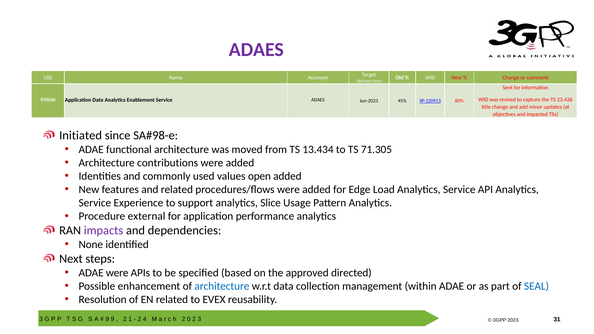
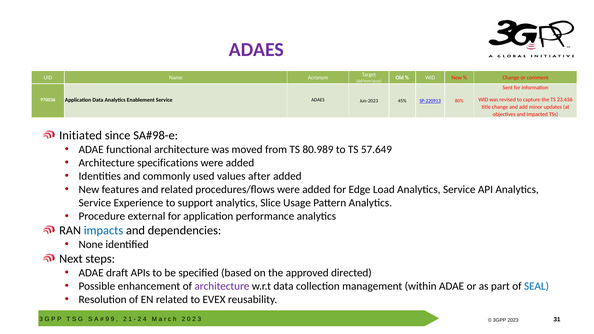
13.434: 13.434 -> 80.989 (318, 150)
71.305: 71.305 -> 57.649 (376, 150)
contributions: contributions -> specifications (168, 163)
open: open -> after (259, 176)
impacts colour: purple -> blue (104, 231)
ADAE were: were -> draft (117, 273)
architecture colour: blue -> purple (222, 286)
